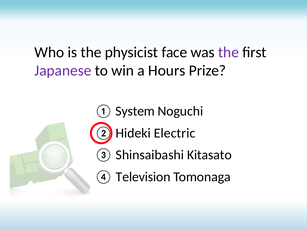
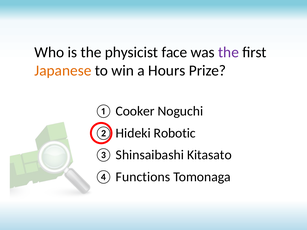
Japanese colour: purple -> orange (63, 71)
System: System -> Cooker (135, 111)
Electric: Electric -> Robotic (175, 133)
Television: Television -> Functions (143, 177)
